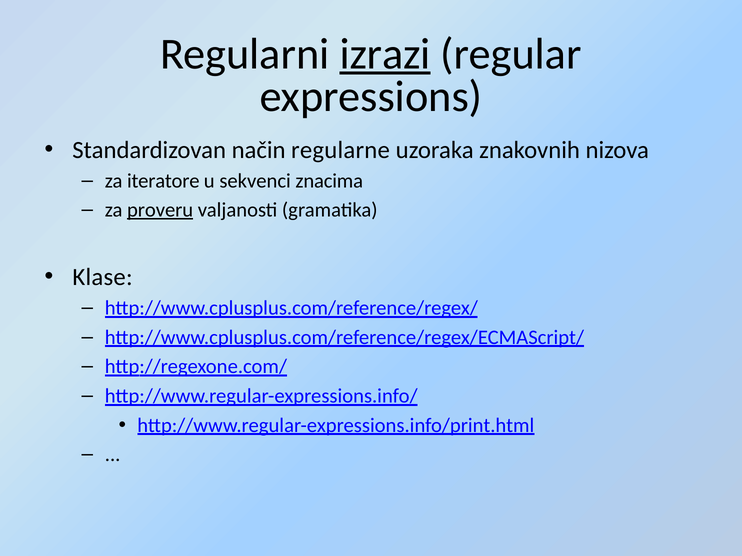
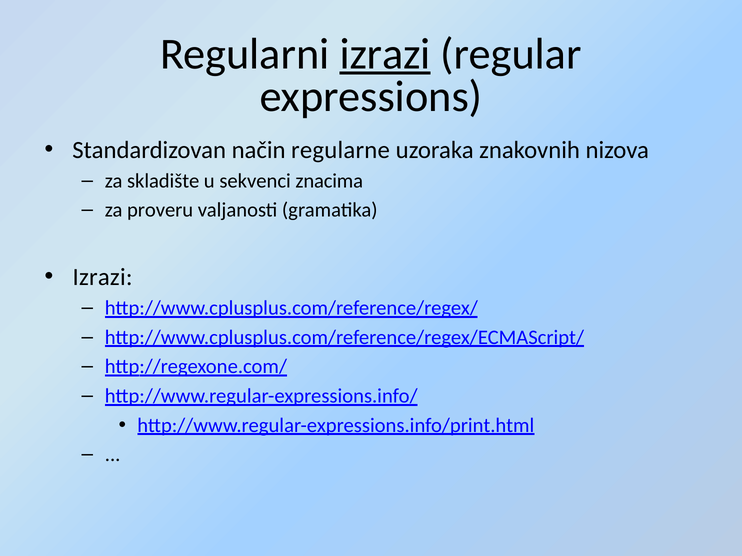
iteratore: iteratore -> skladište (163, 181)
proveru underline: present -> none (160, 210)
Klase: Klase -> Izrazi (103, 277)
